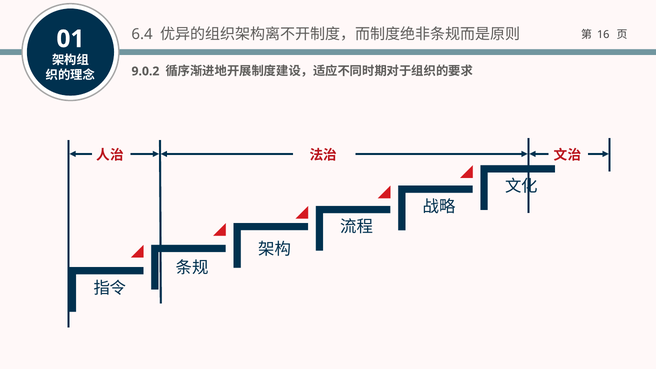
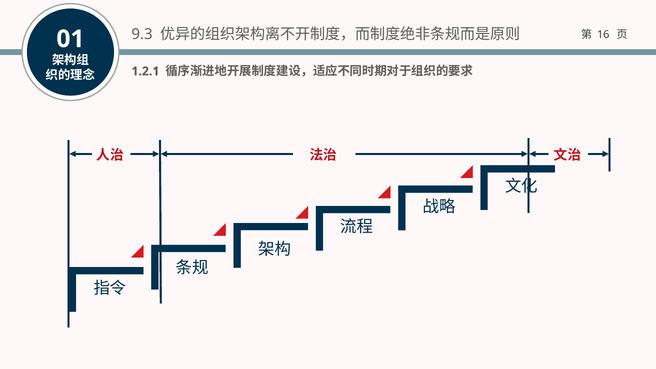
6.4: 6.4 -> 9.3 (142, 34)
9.0.2: 9.0.2 -> 1.2.1 (145, 71)
